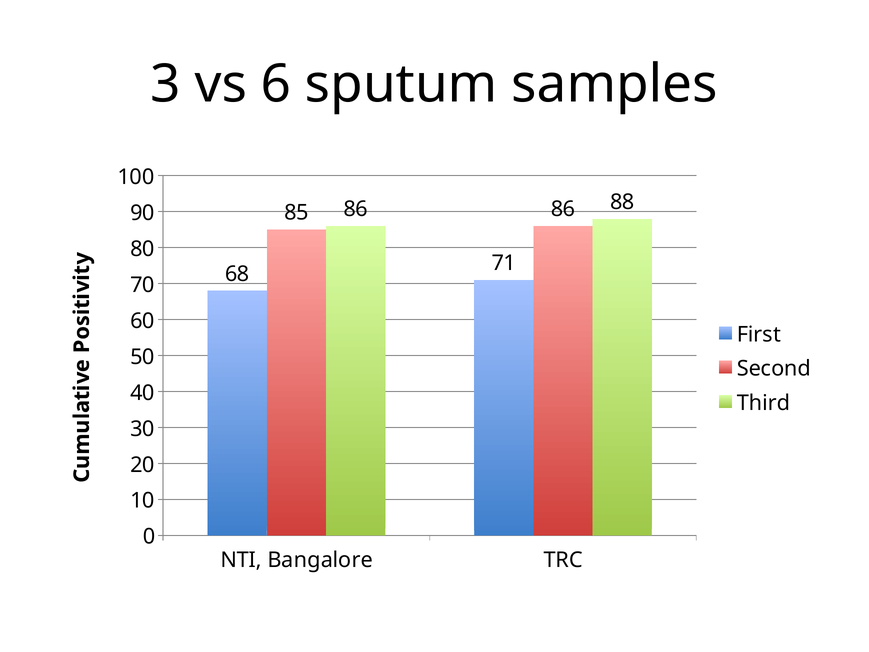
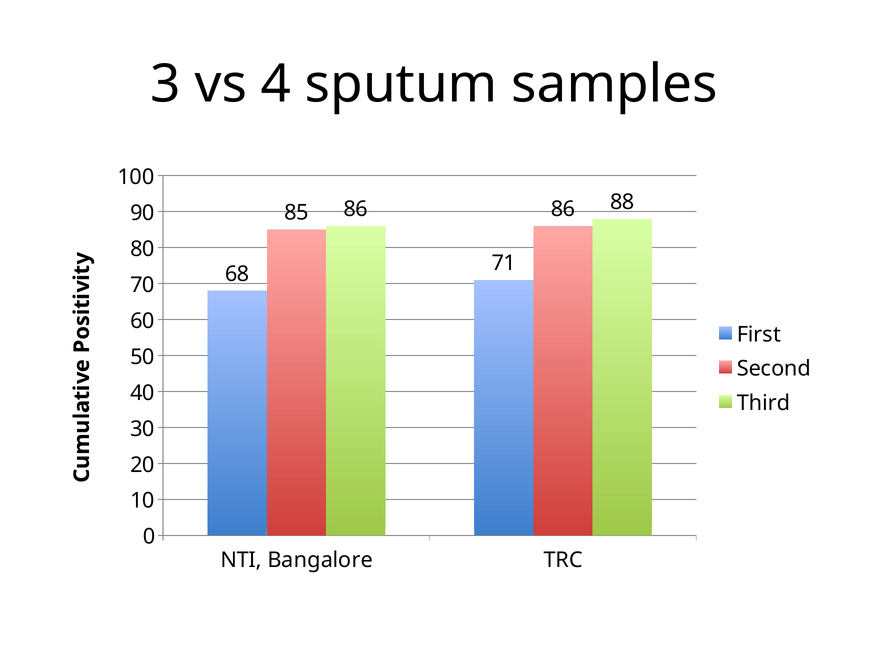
6: 6 -> 4 (276, 84)
